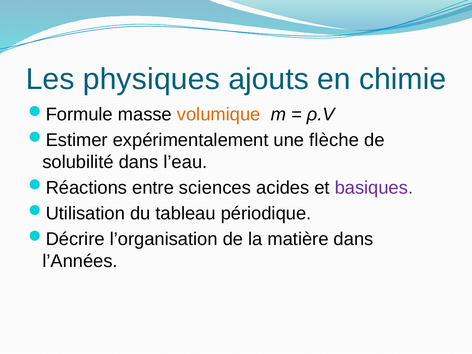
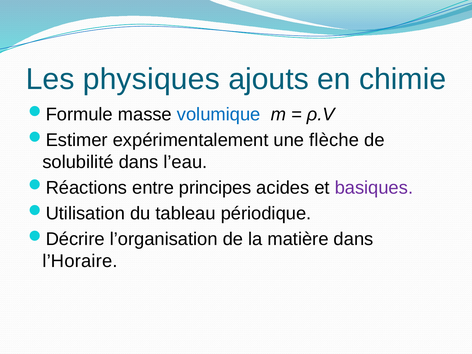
volumique colour: orange -> blue (219, 114)
sciences: sciences -> principes (215, 188)
l’Années: l’Années -> l’Horaire (80, 261)
